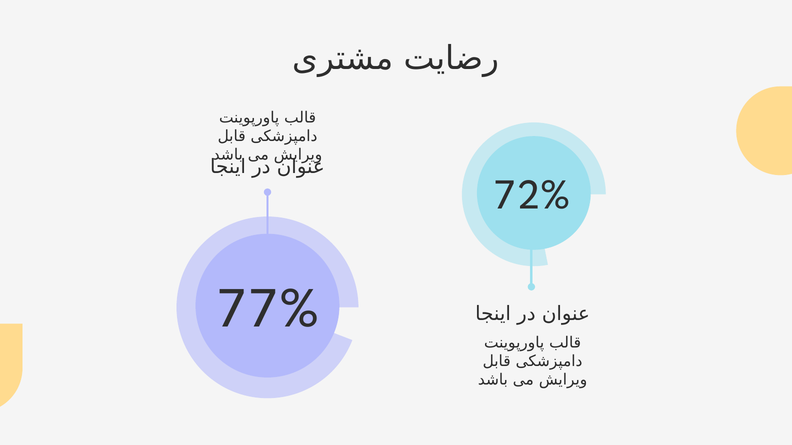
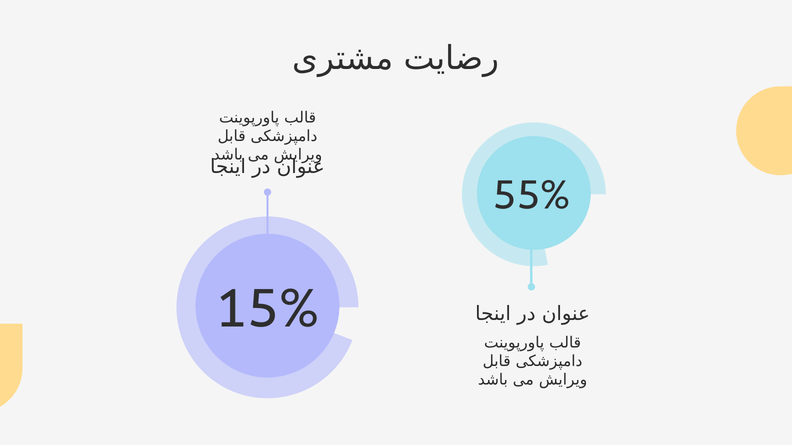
72%: 72% -> 55% (532, 196)
77%: 77% -> 15% (268, 310)
